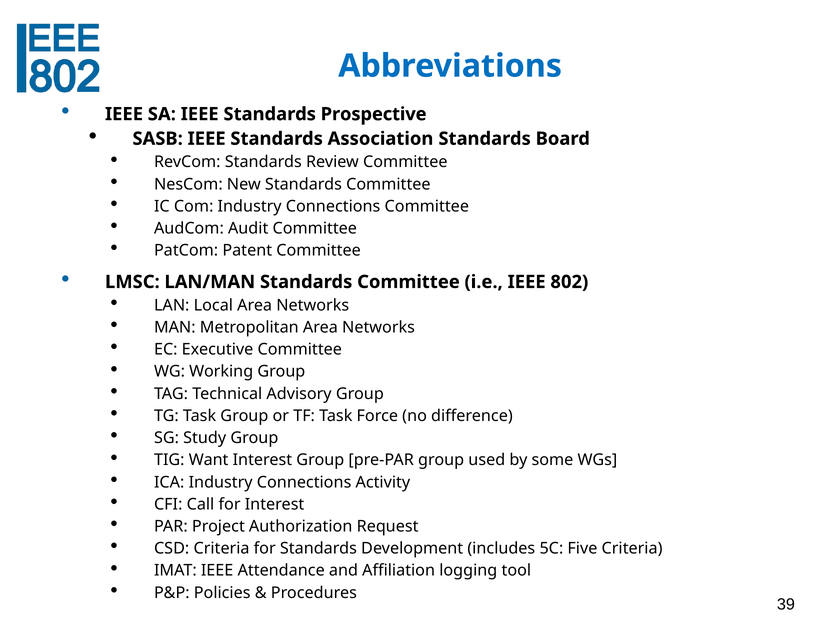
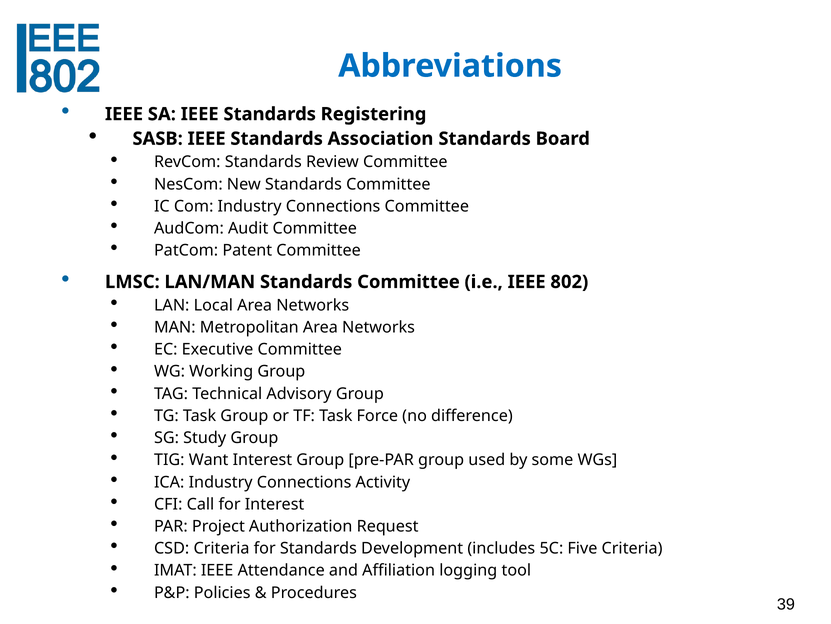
Prospective: Prospective -> Registering (374, 114)
